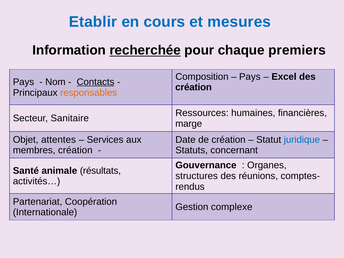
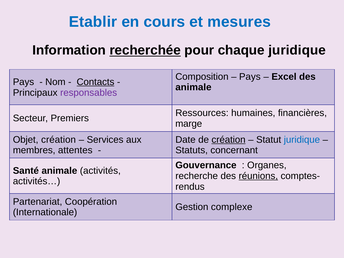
chaque premiers: premiers -> juridique (297, 50)
création: création -> animale (193, 87)
responsables colour: orange -> purple (89, 93)
Sanitaire: Sanitaire -> Premiers (70, 118)
Objet attentes: attentes -> création (59, 140)
création underline: none -> present (229, 140)
membres création: création -> attentes (75, 150)
résultats: résultats -> activités (100, 171)
structures: structures -> recherche (197, 176)
réunions underline: none -> present (258, 176)
